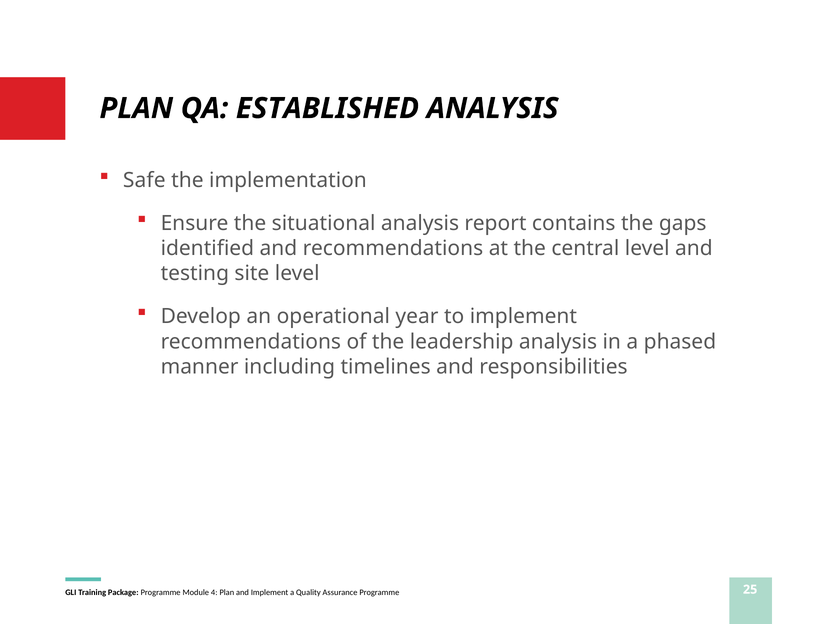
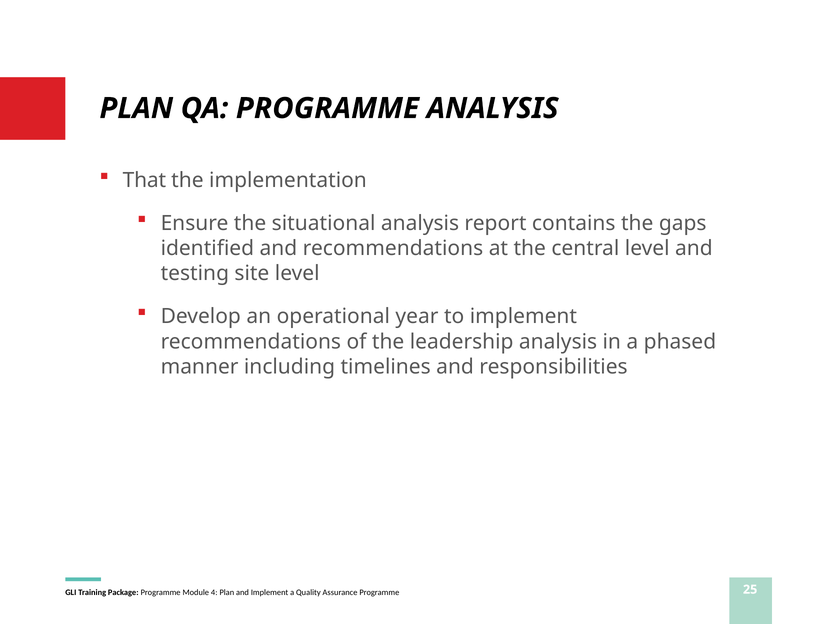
QA ESTABLISHED: ESTABLISHED -> PROGRAMME (327, 108)
Safe: Safe -> That (144, 180)
